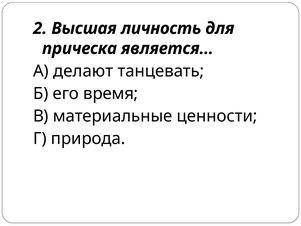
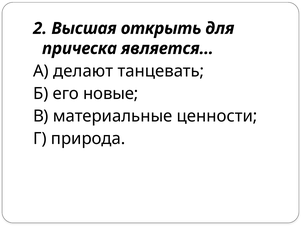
личность: личность -> открыть (161, 28)
время: время -> новые (111, 93)
